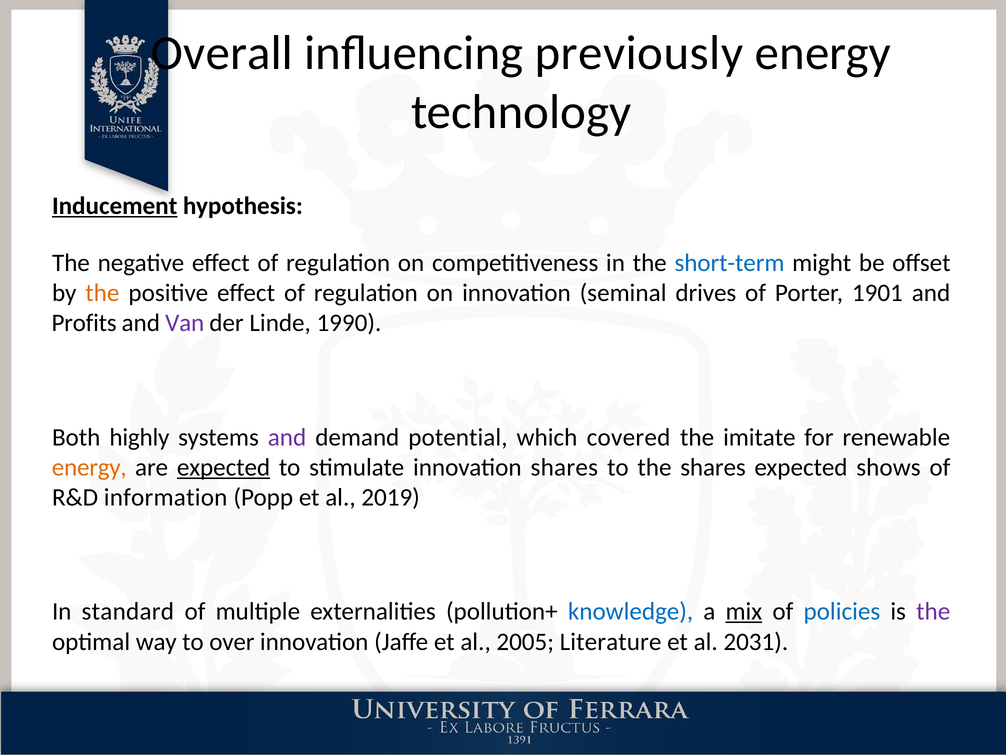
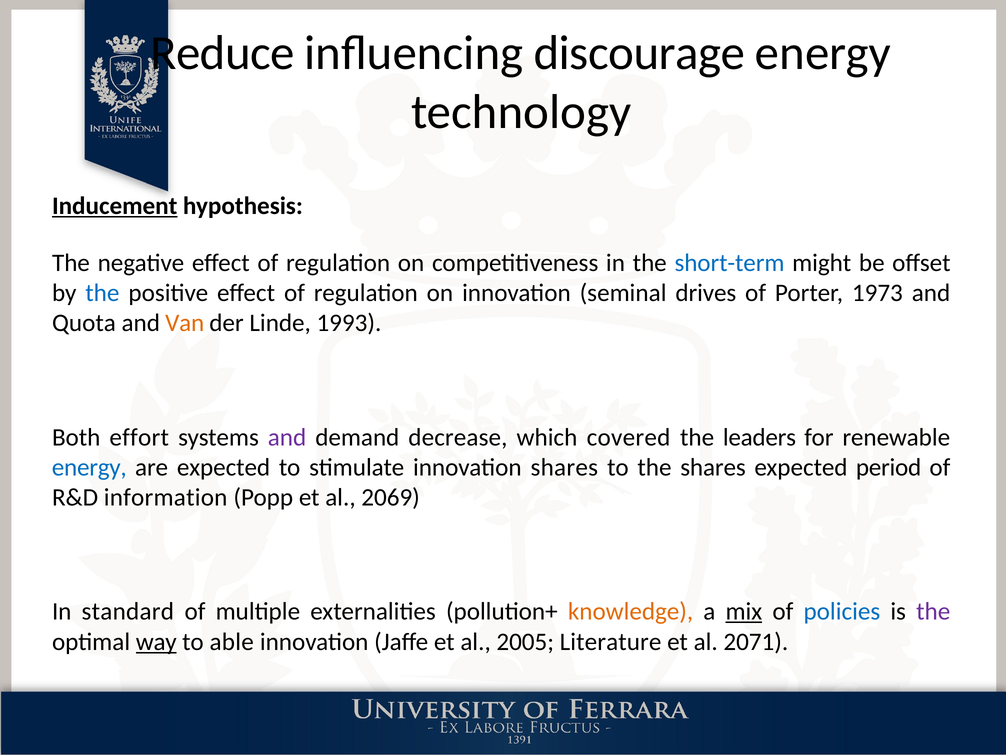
Overall: Overall -> Reduce (222, 53)
previously: previously -> discourage (639, 53)
the colour: orange -> blue (102, 293)
1901: 1901 -> 1973 (877, 293)
Profits: Profits -> Quota (84, 323)
Van colour: purple -> orange (185, 323)
1990: 1990 -> 1993 (349, 323)
highly: highly -> effort (139, 437)
potential: potential -> decrease (458, 437)
imitate: imitate -> leaders (759, 437)
energy colour: orange -> blue (89, 467)
expected underline: present -> none (224, 467)
shows: shows -> period (889, 467)
2019: 2019 -> 2069 (391, 497)
knowledge colour: blue -> orange (631, 611)
way underline: none -> present (156, 641)
over: over -> able (232, 641)
2031: 2031 -> 2071 (756, 641)
